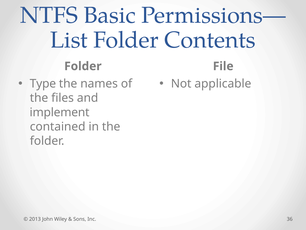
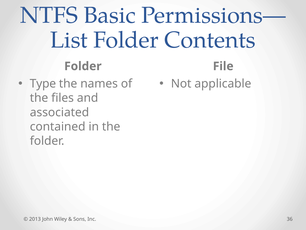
implement: implement -> associated (59, 112)
